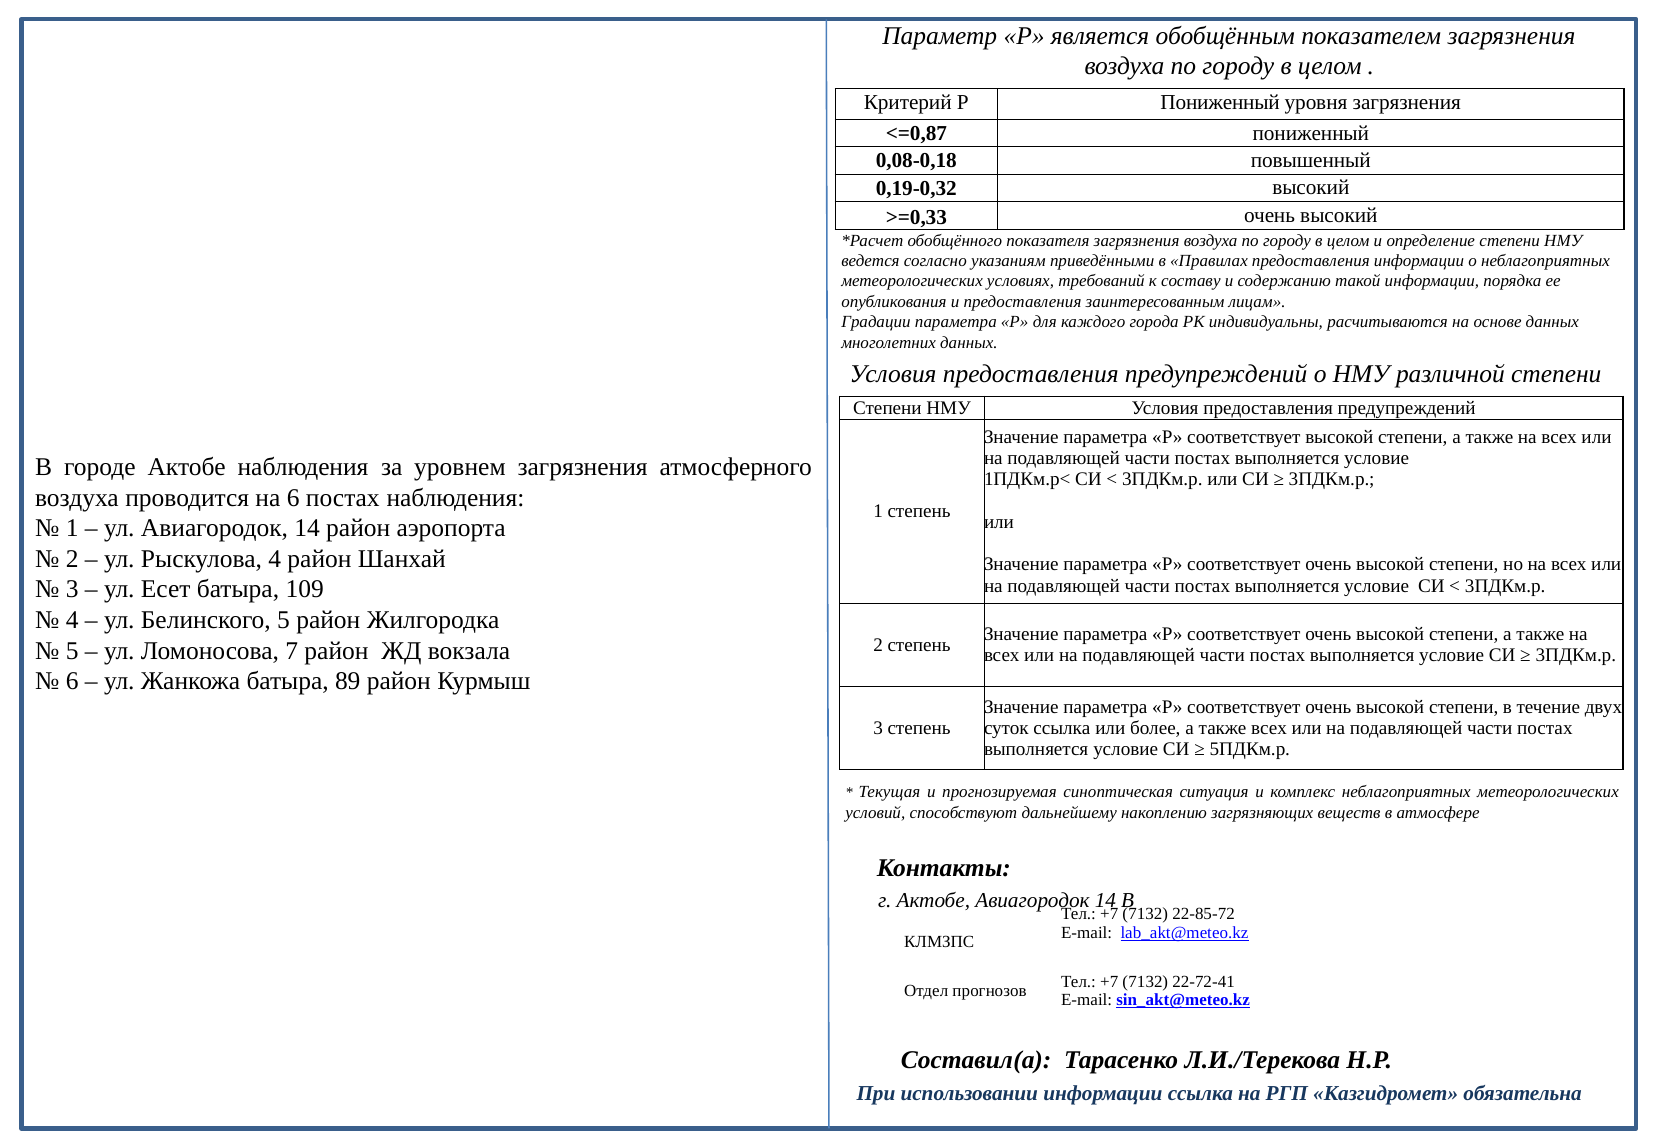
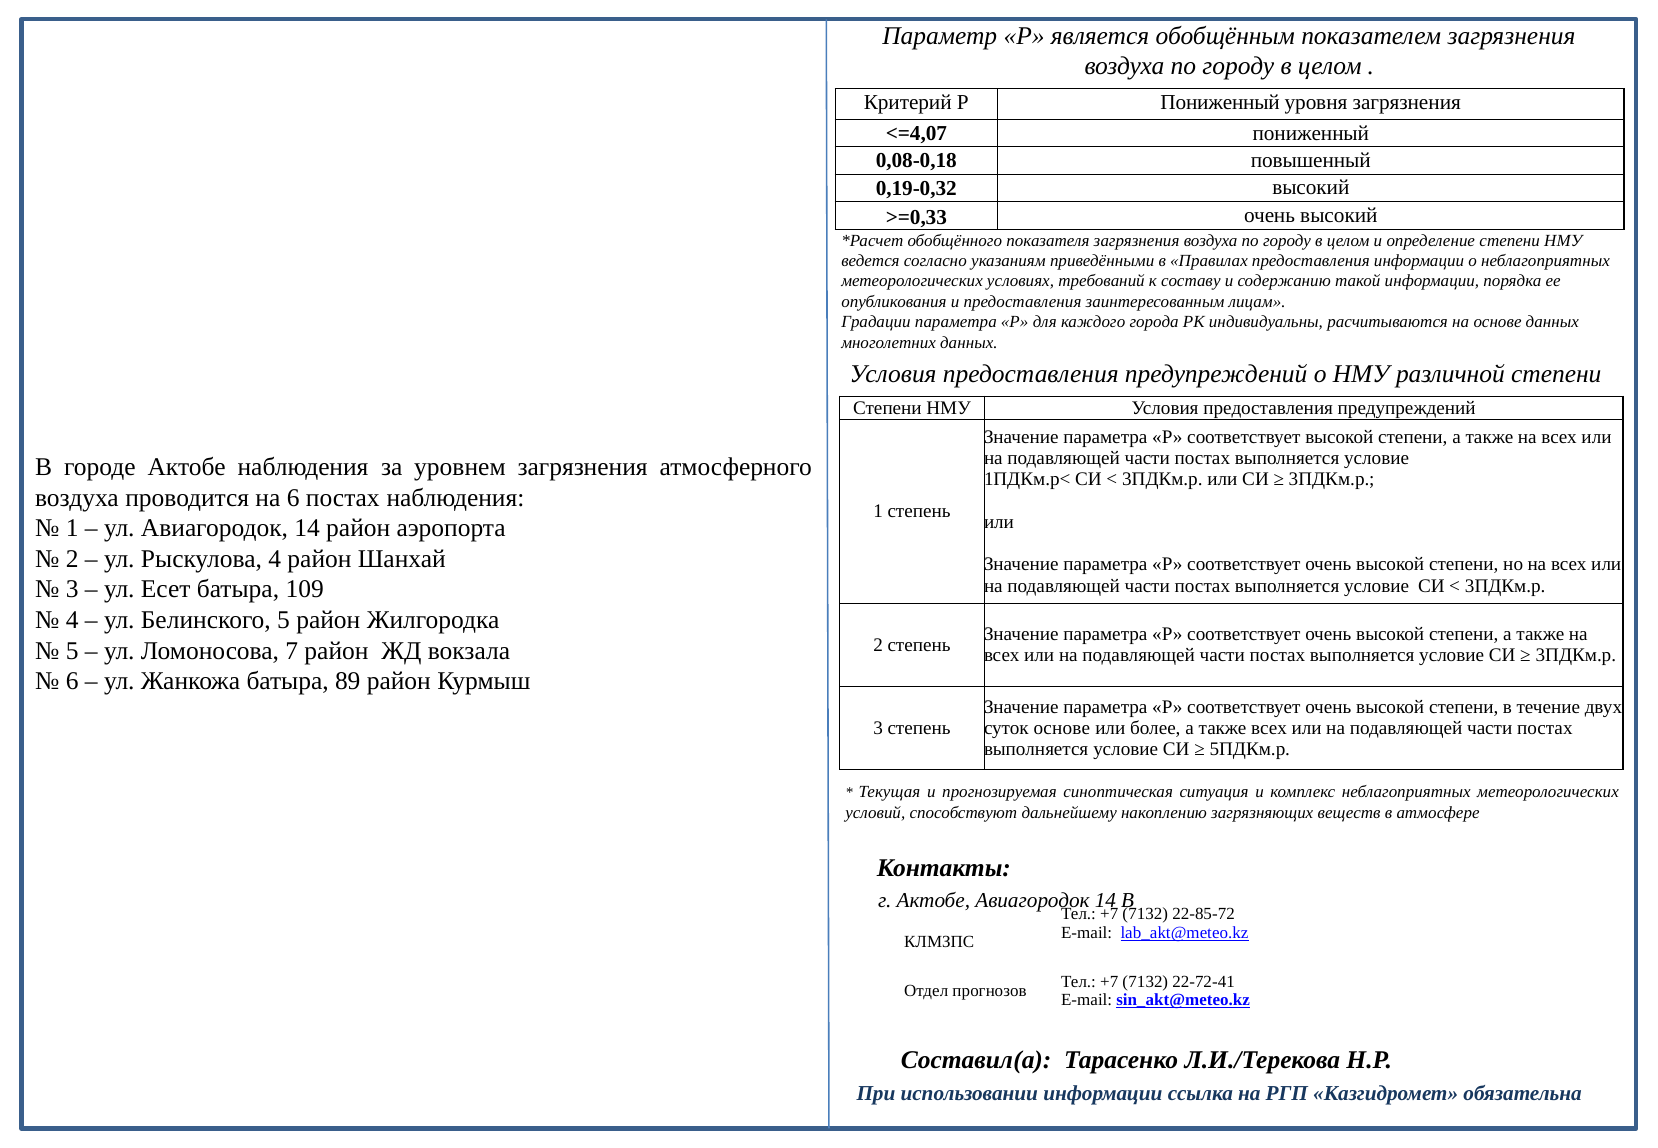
<=0,87: <=0,87 -> <=4,07 (916, 133)
суток ссылка: ссылка -> основе (1062, 728)
